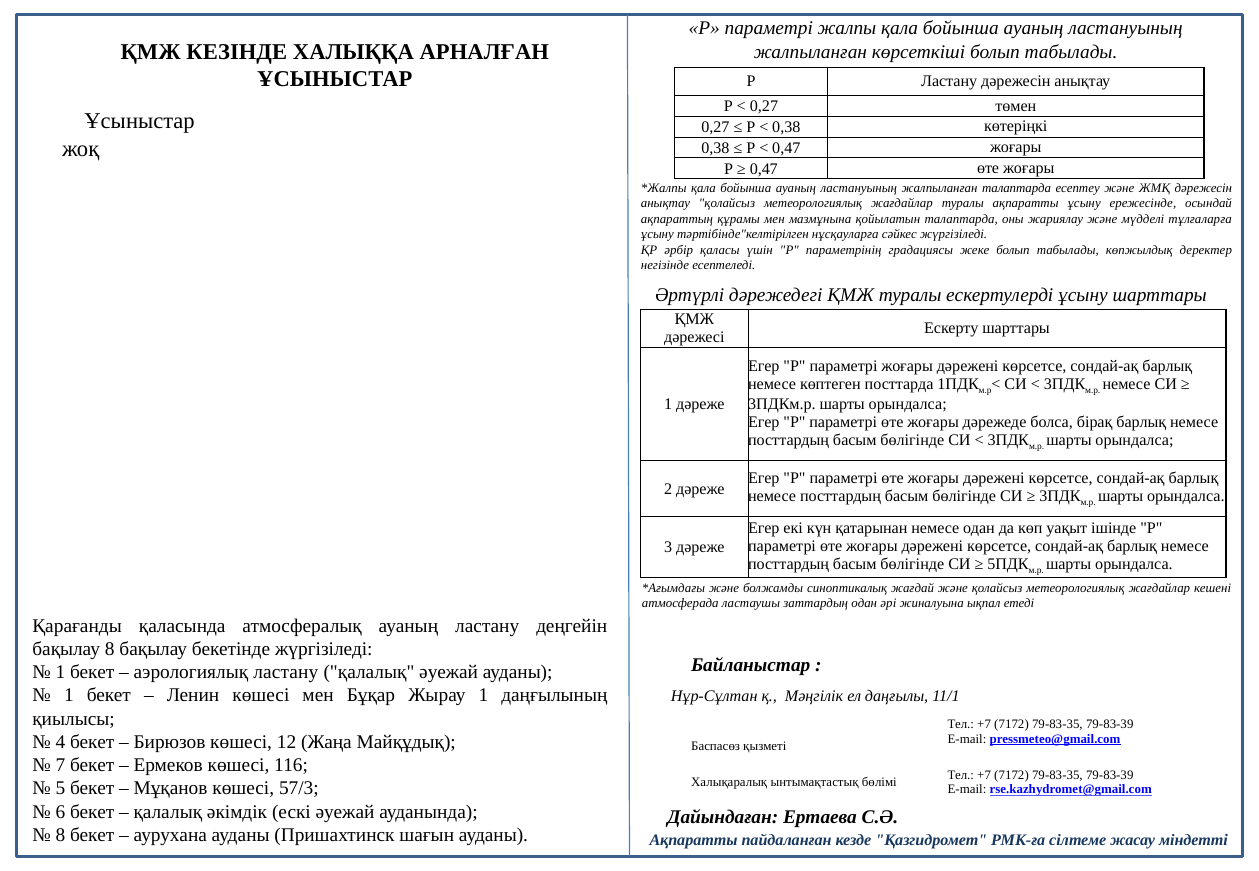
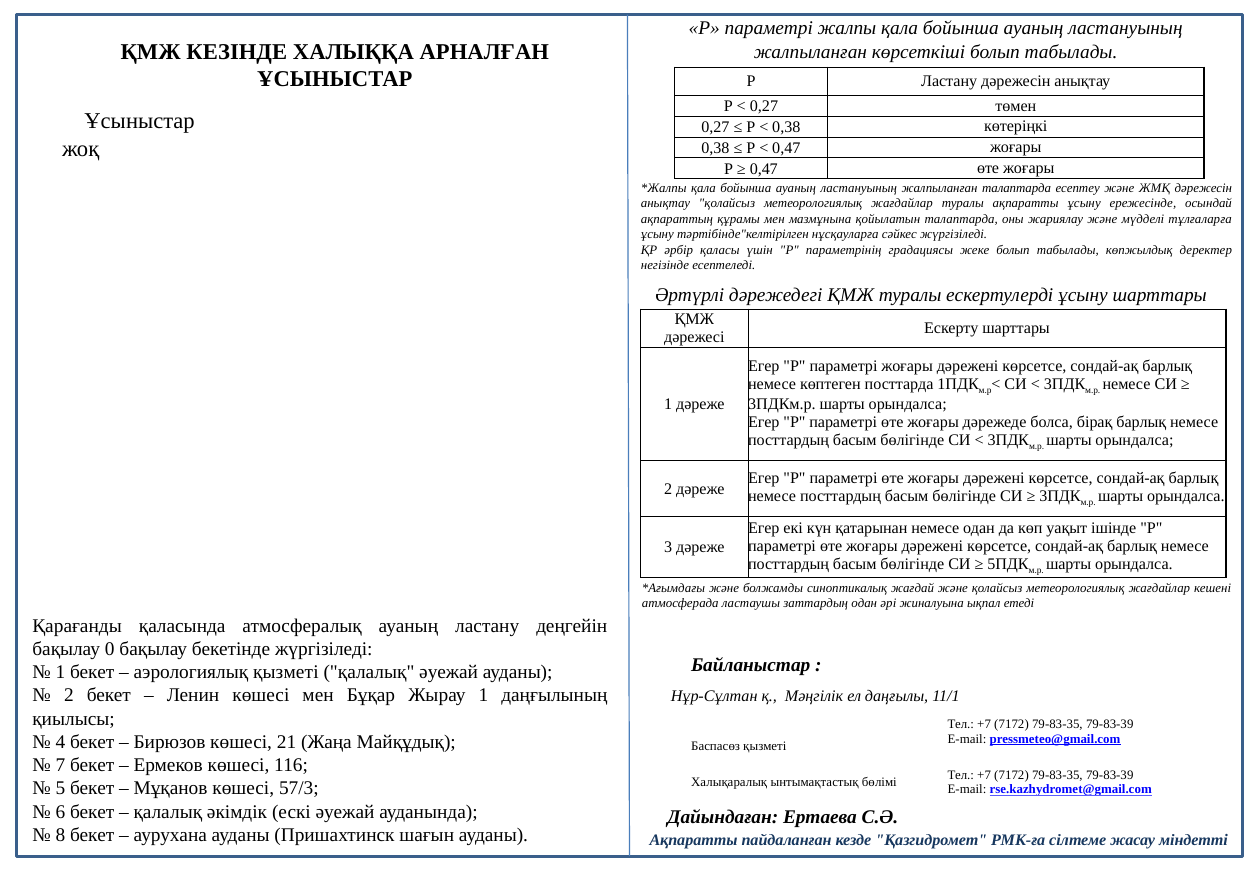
бақылау 8: 8 -> 0 (110, 650)
аэрологиялық ластану: ластану -> қызметі (286, 673)
1: 1 -> 2 (69, 696)
12: 12 -> 21 (287, 743)
